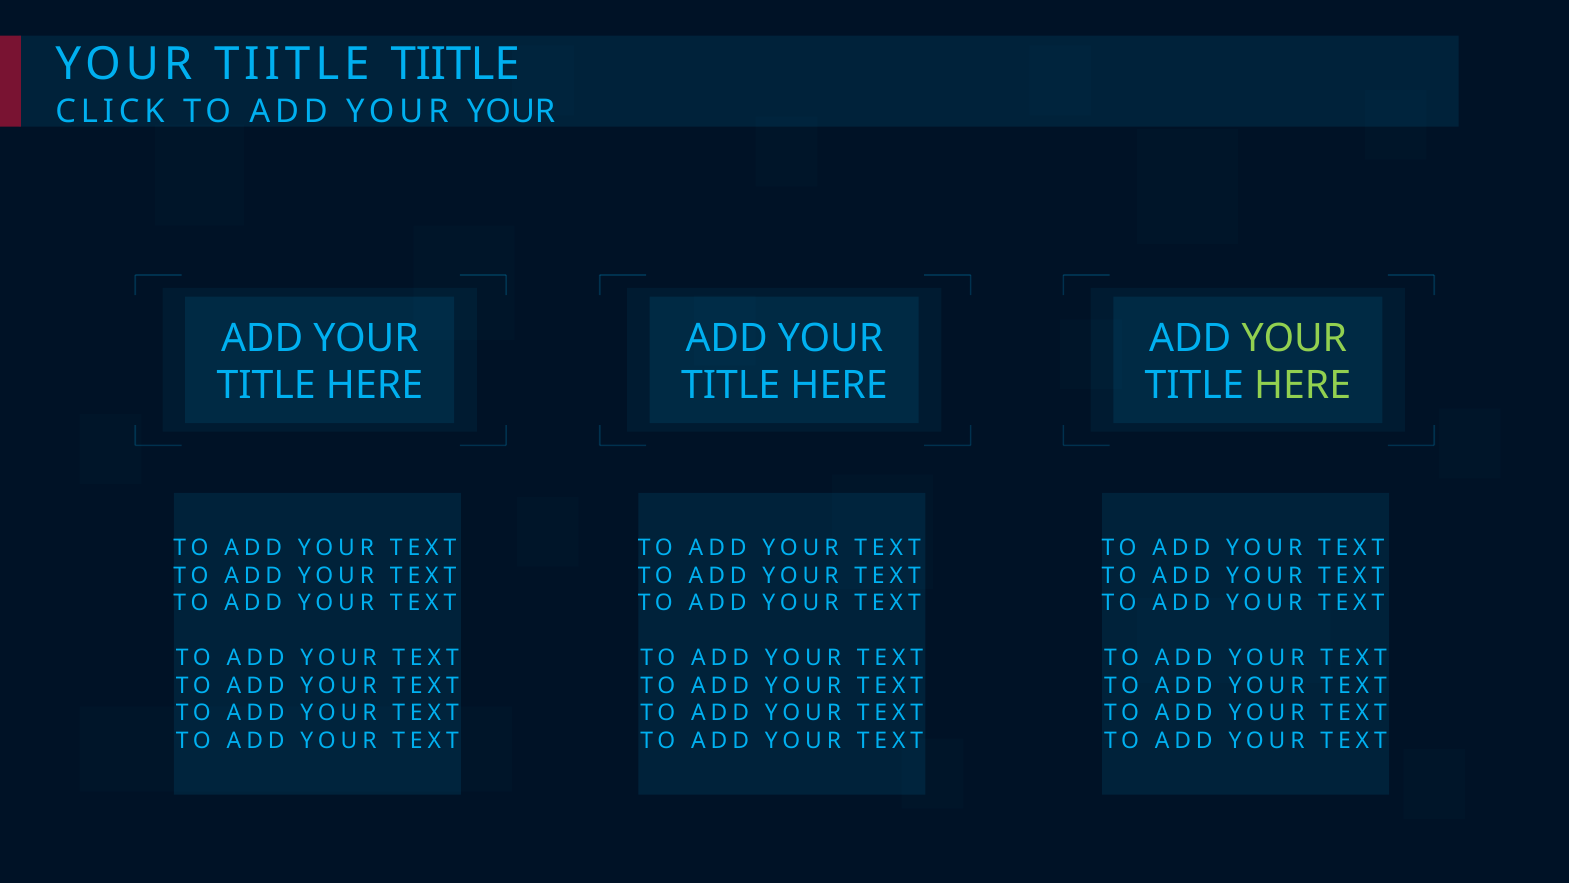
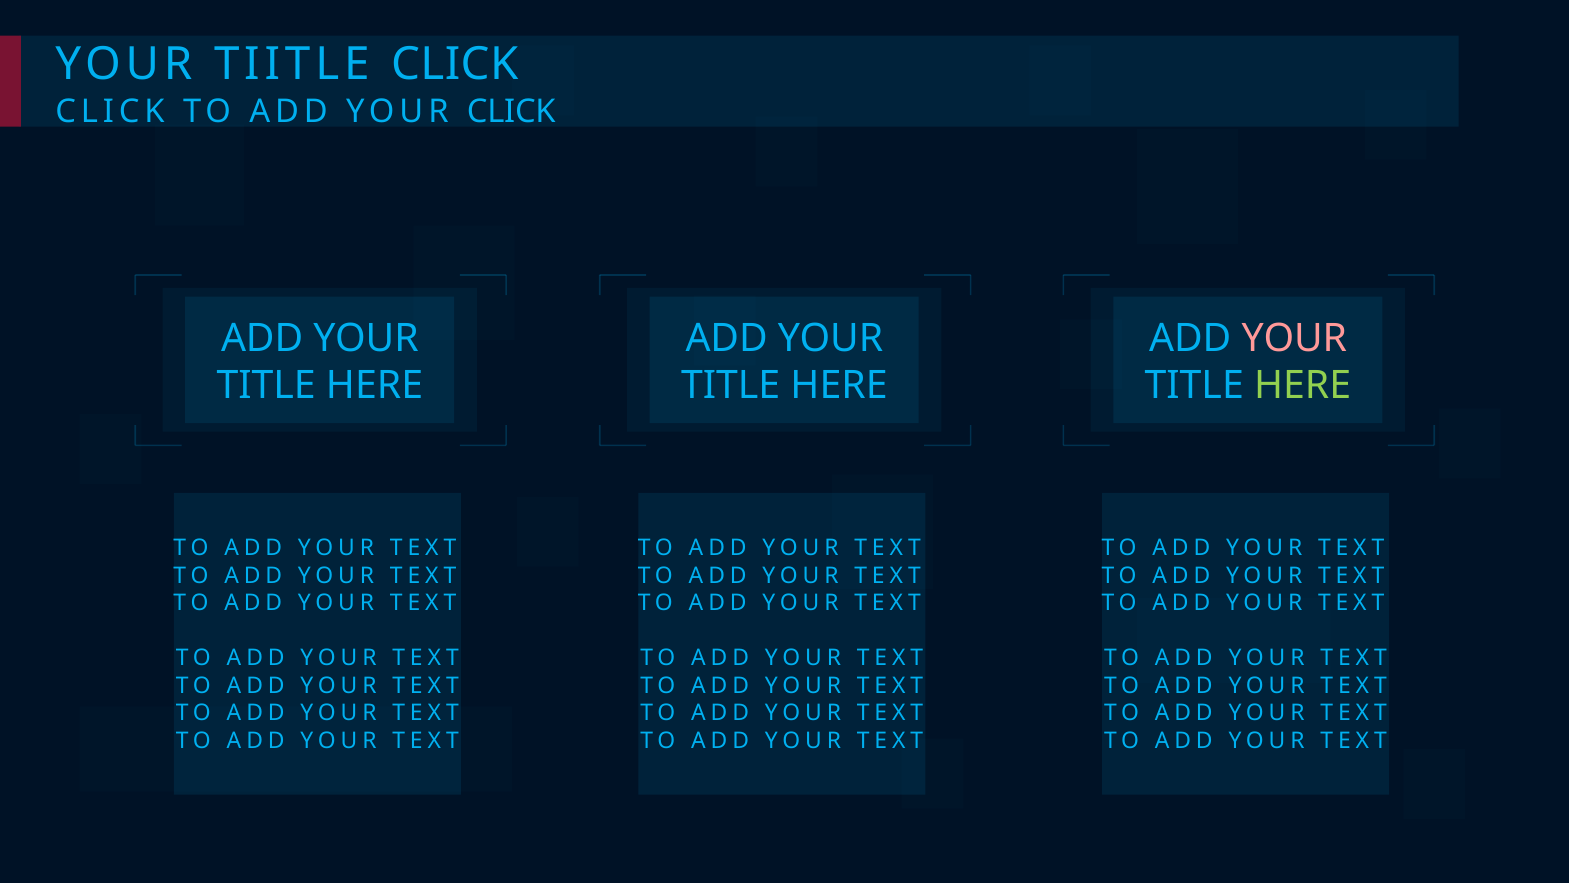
TIITLE TIITLE: TIITLE -> CLICK (455, 64)
YOUR YOUR: YOUR -> CLICK (511, 112)
YOUR colour: light green -> pink (1294, 338)
